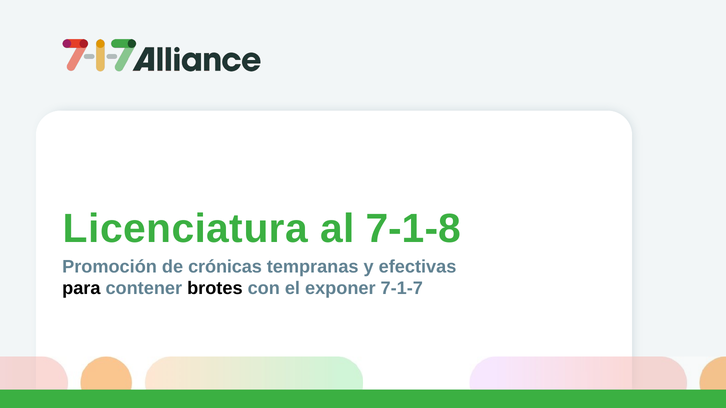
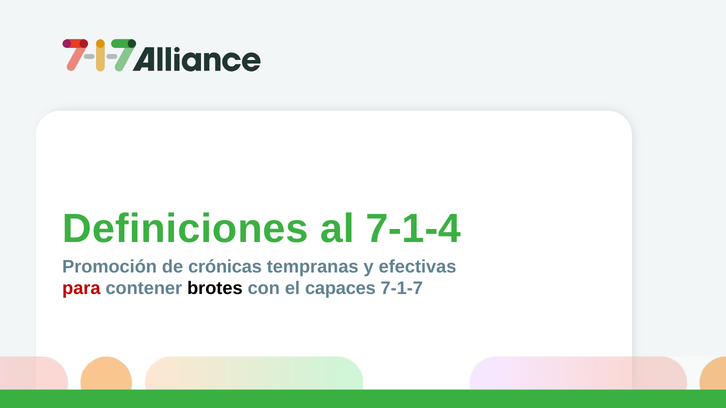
Licenciatura: Licenciatura -> Definiciones (185, 229)
7-1-8: 7-1-8 -> 7-1-4 (413, 229)
para colour: black -> red (81, 289)
exponer: exponer -> capaces (340, 289)
